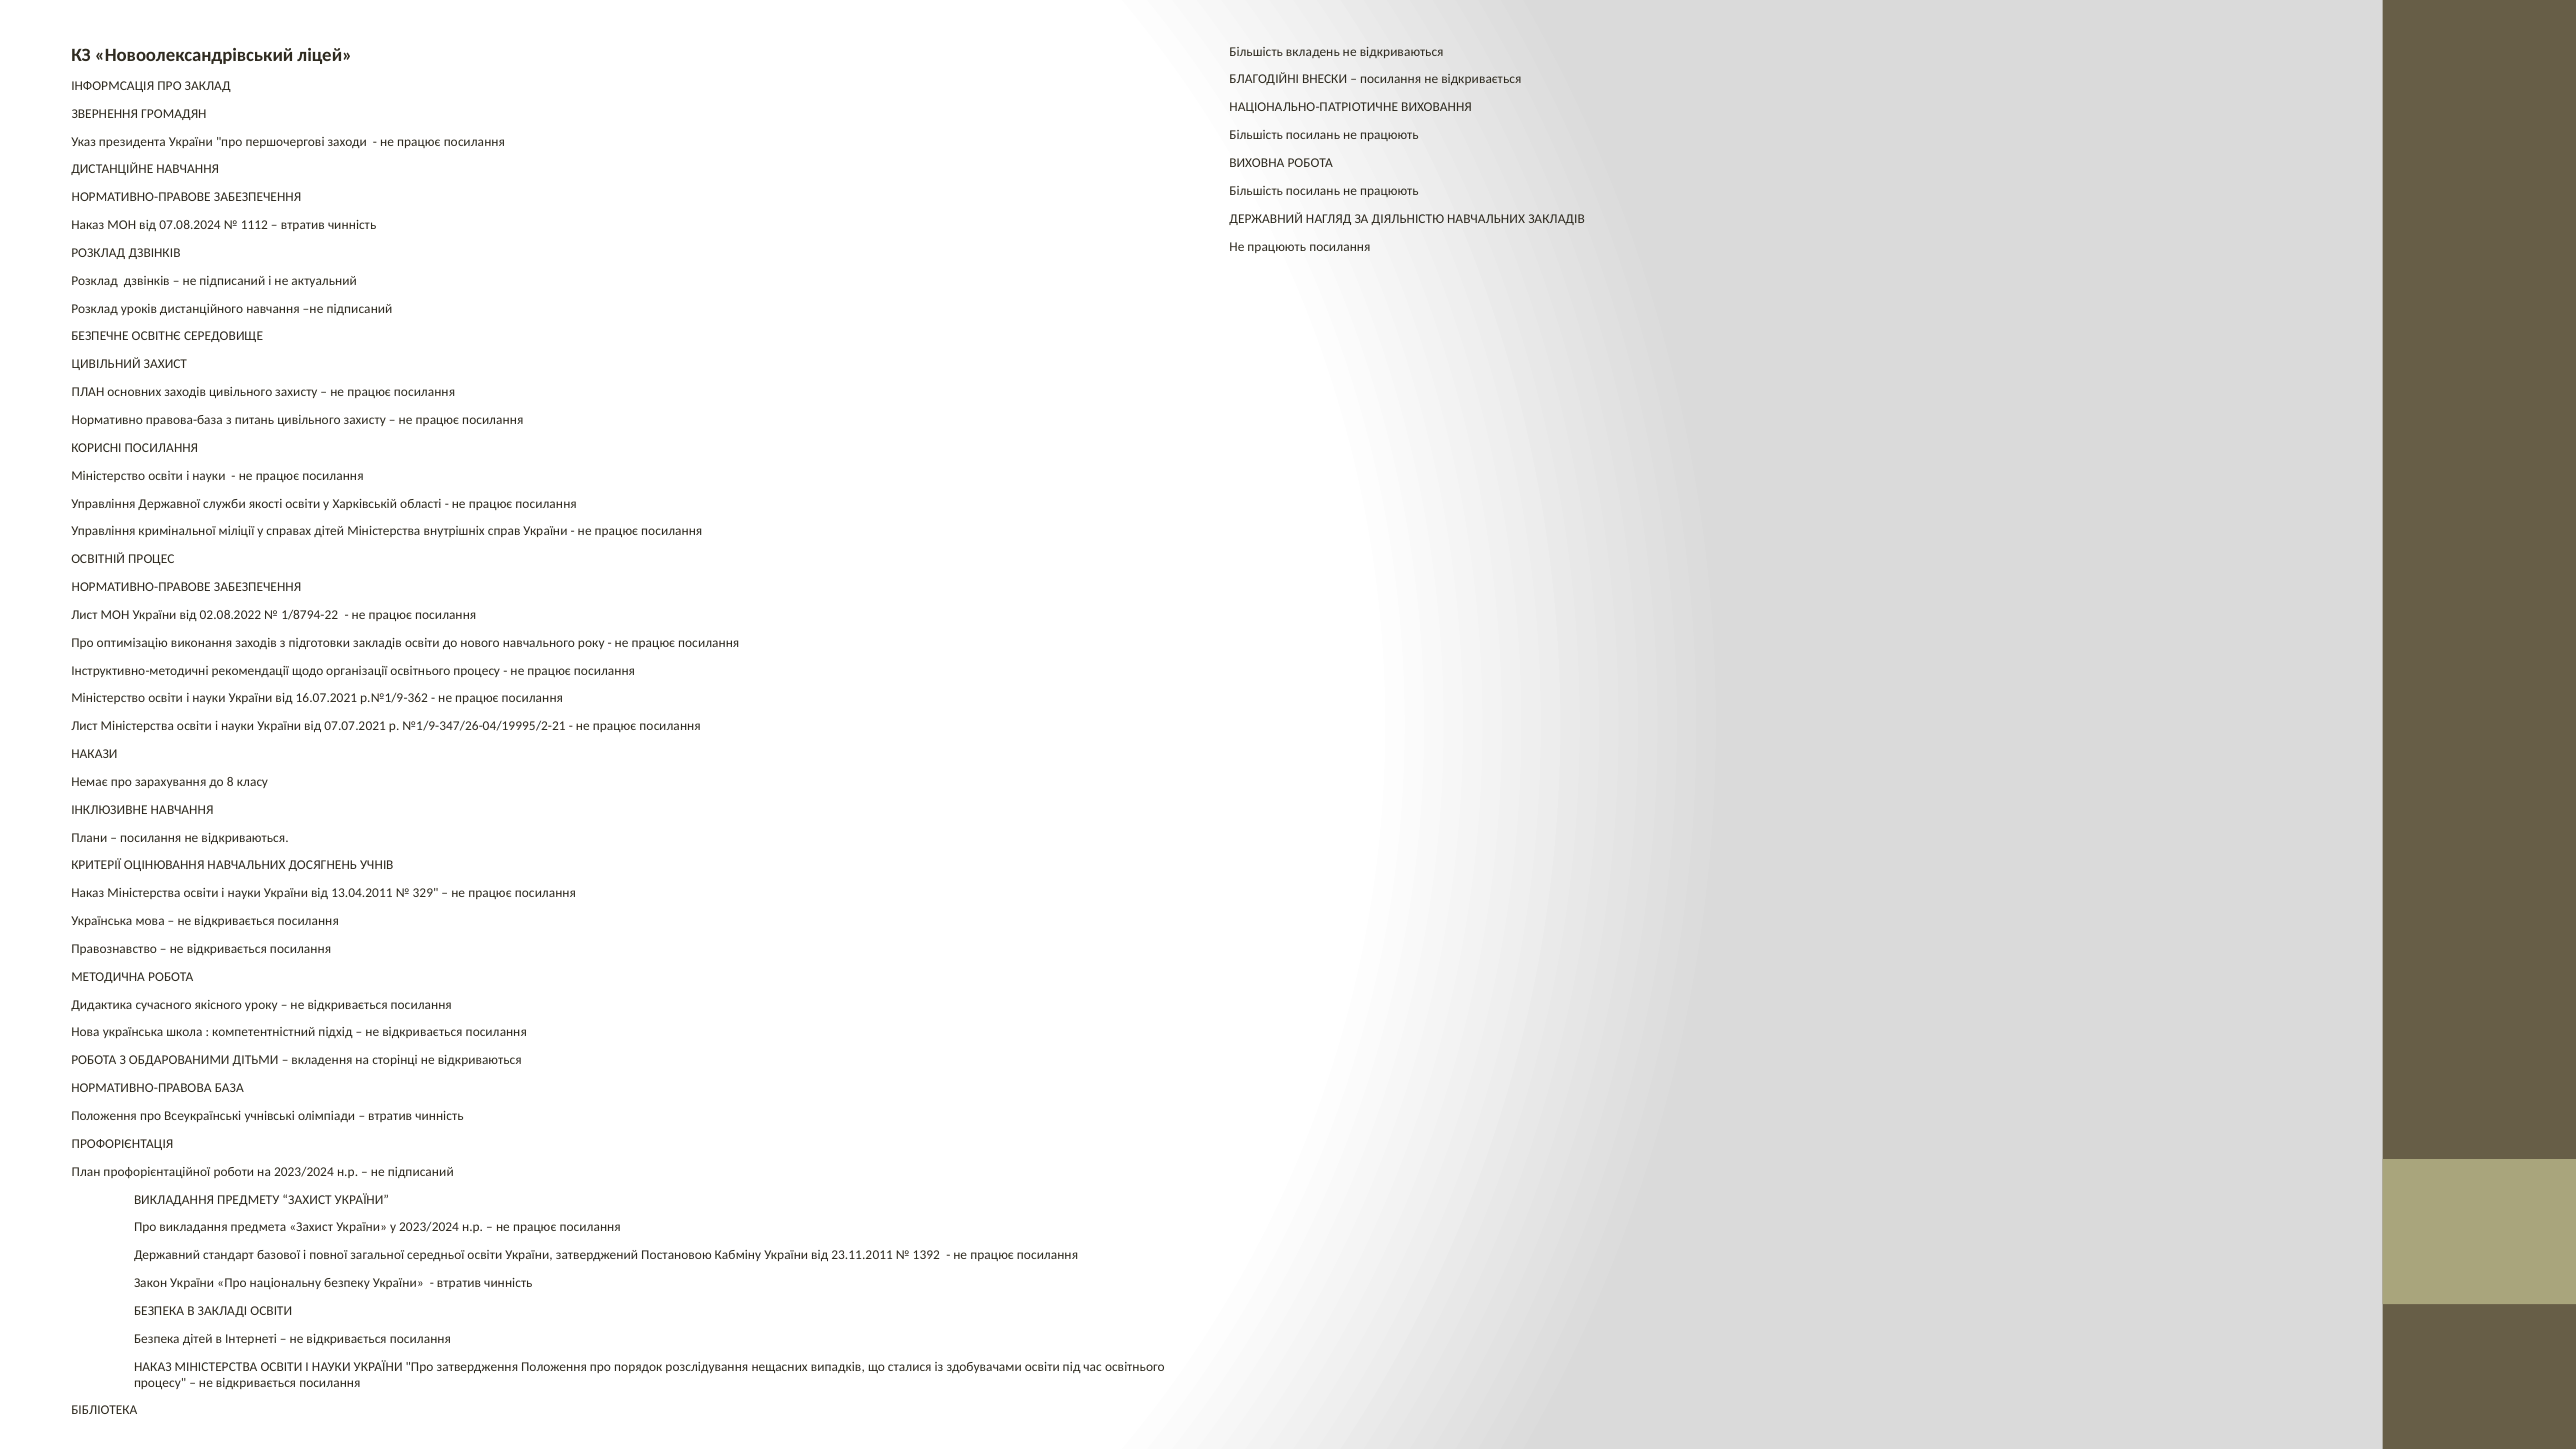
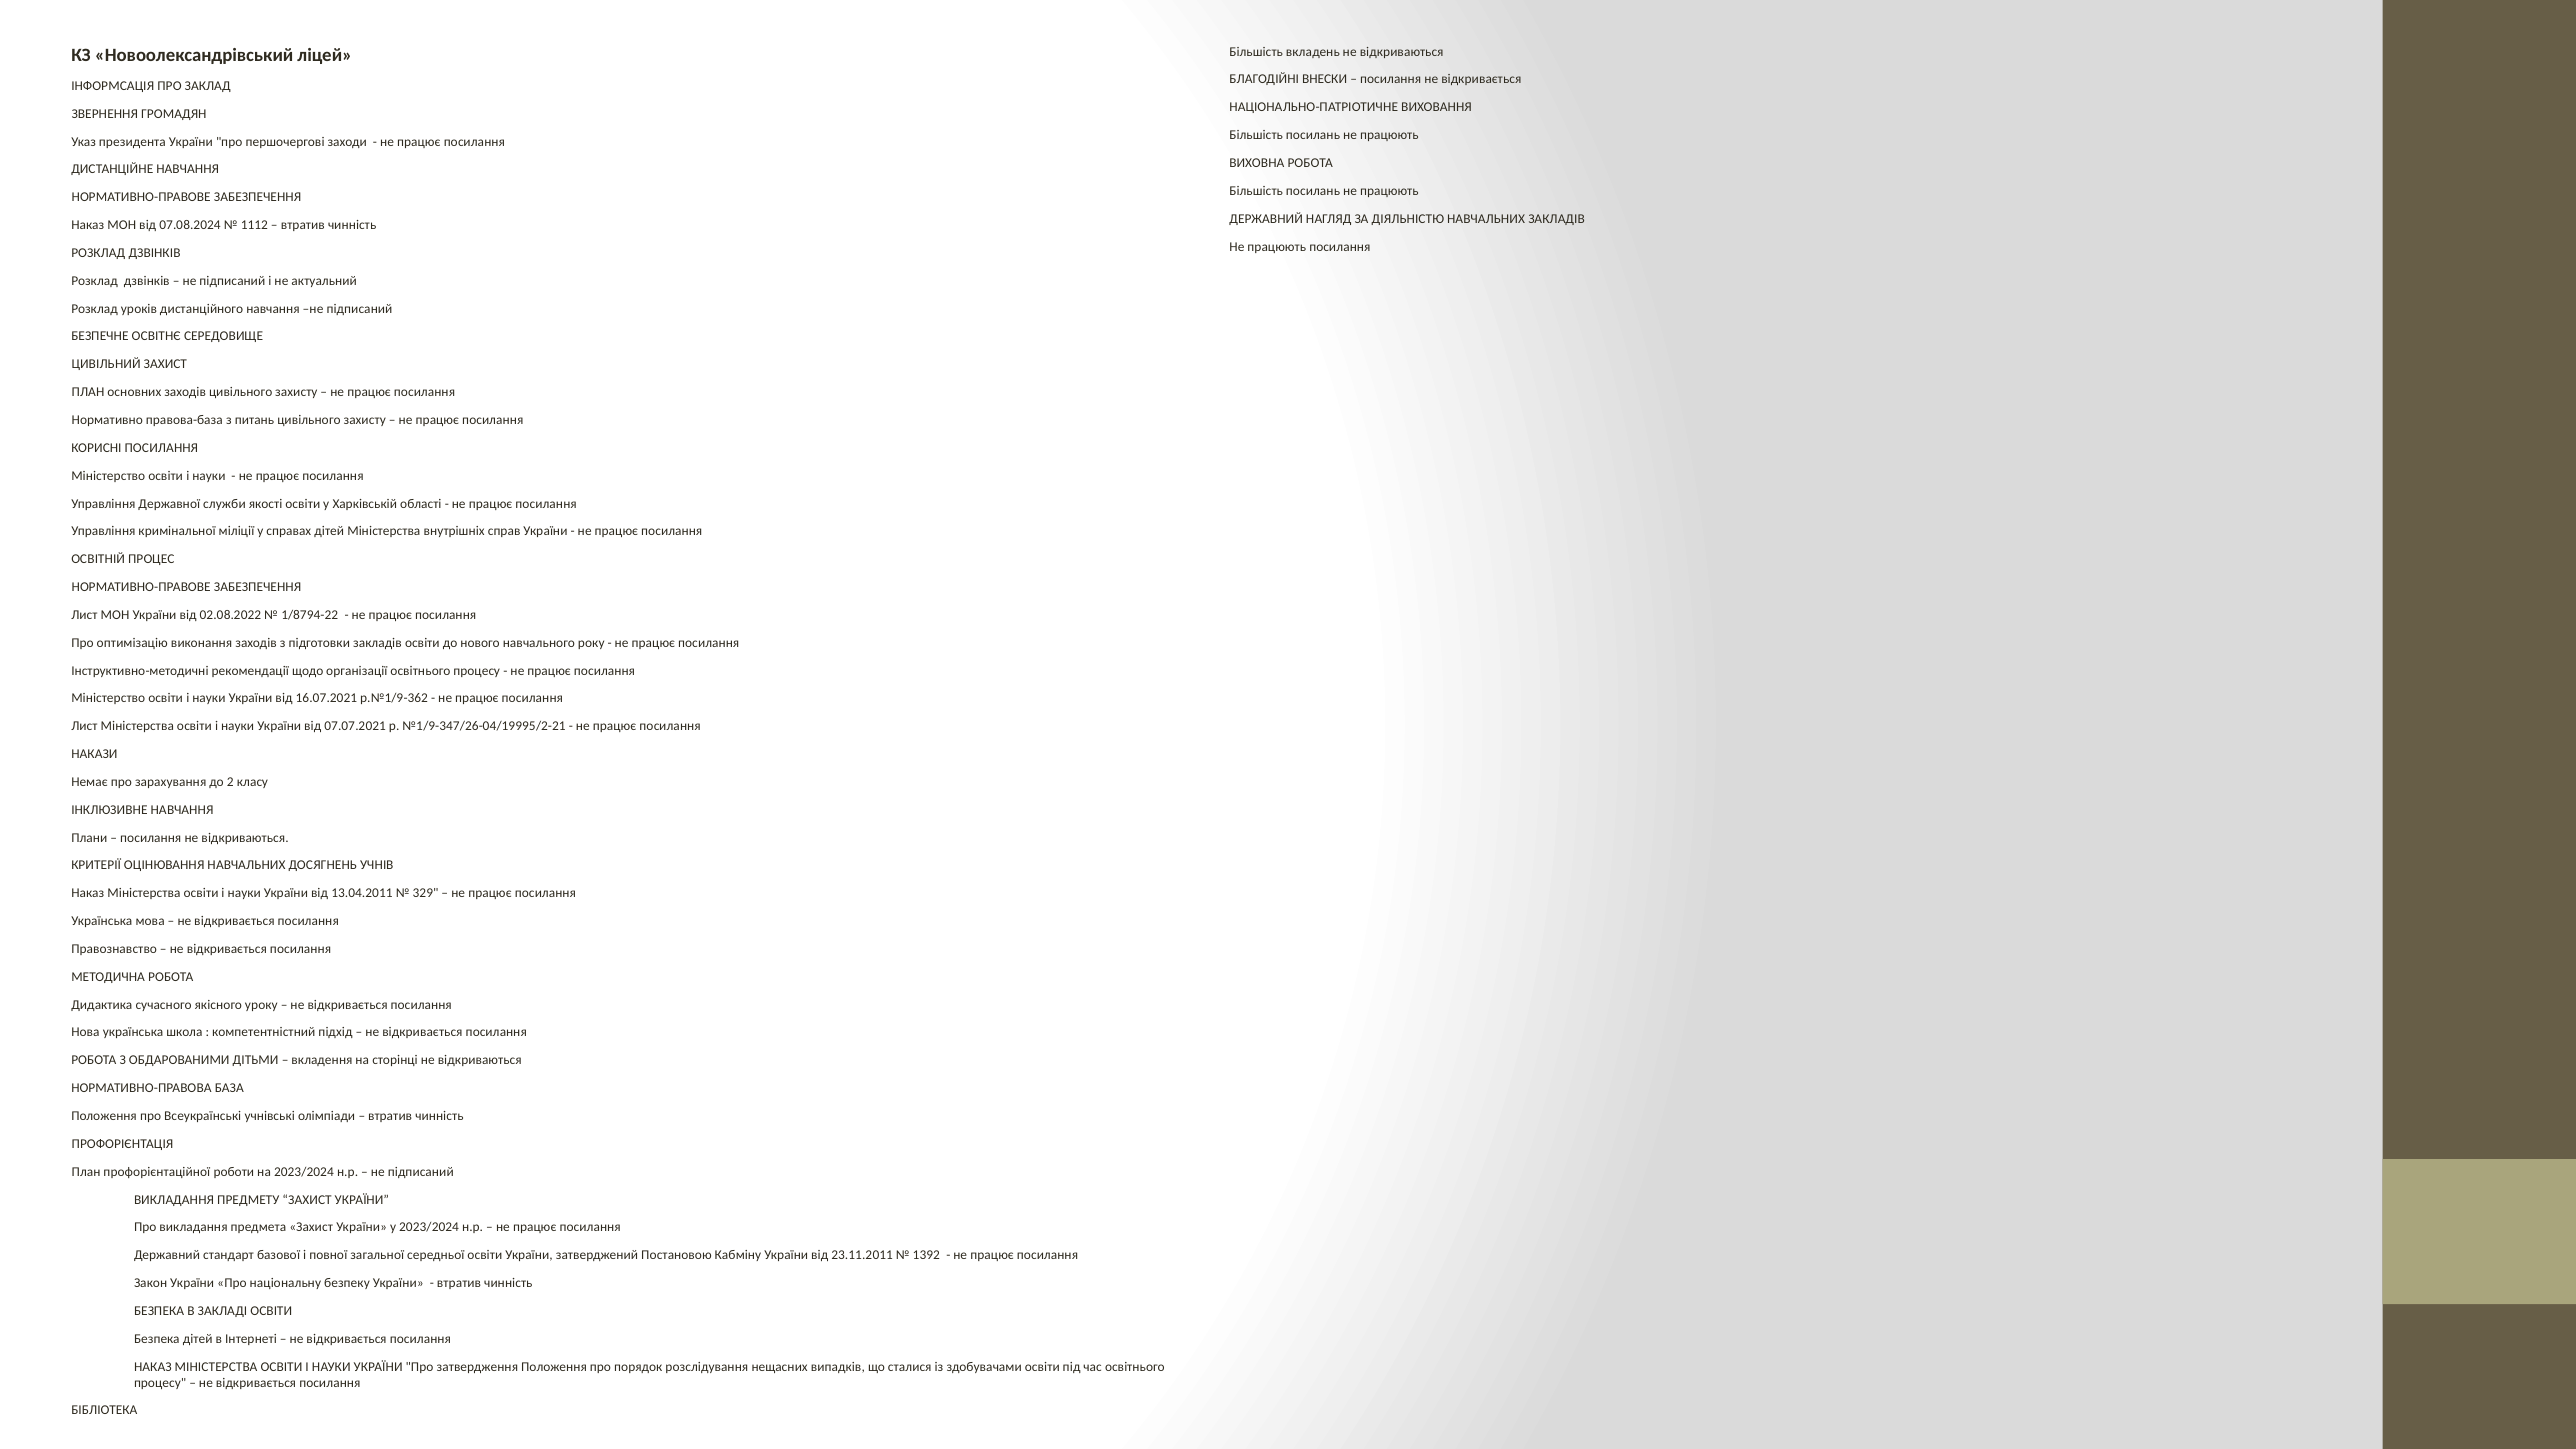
8: 8 -> 2 (230, 782)
